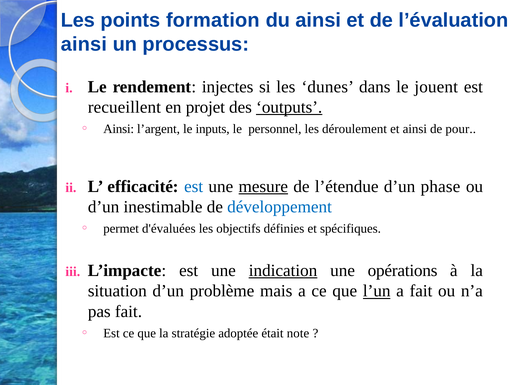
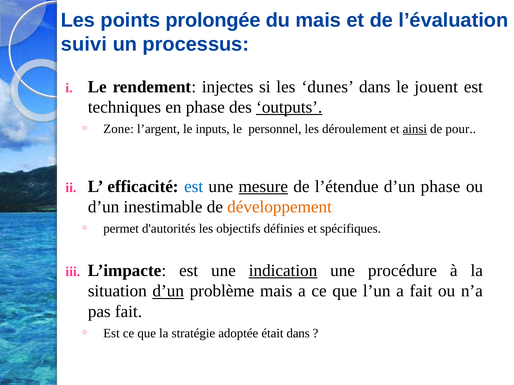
formation: formation -> prolongée (213, 20)
du ainsi: ainsi -> mais (318, 20)
ainsi: ainsi -> suivi (84, 44)
recueillent: recueillent -> techniques (124, 107)
en projet: projet -> phase (205, 107)
Ainsi: Ainsi -> Zone (119, 129)
ainsi underline: none -> present (415, 129)
développement colour: blue -> orange (280, 207)
d'évaluées: d'évaluées -> d'autorités (169, 229)
opérations: opérations -> procédure (402, 271)
d’un underline: none -> present (168, 291)
l’un underline: present -> none (377, 291)
était note: note -> dans (298, 334)
